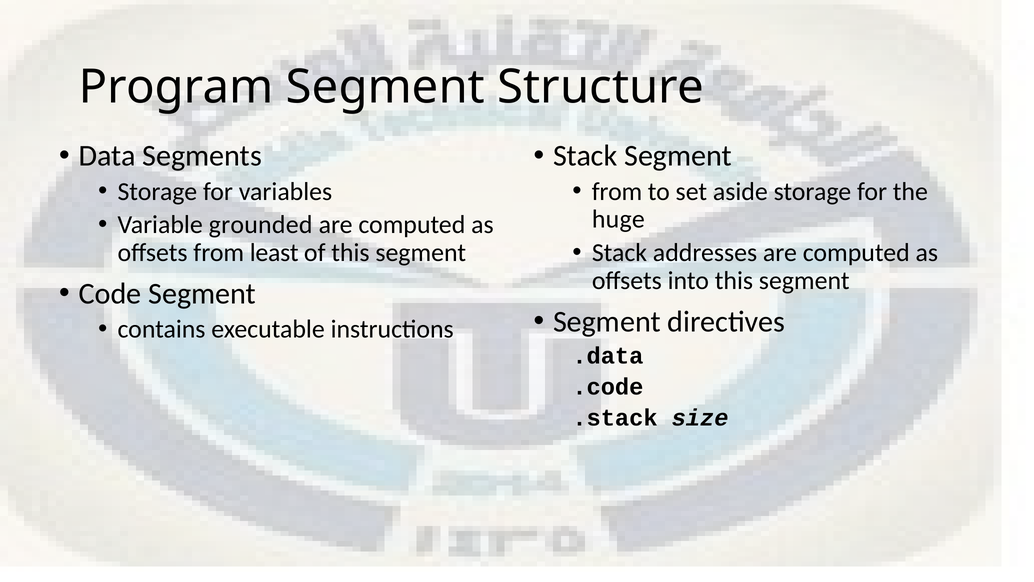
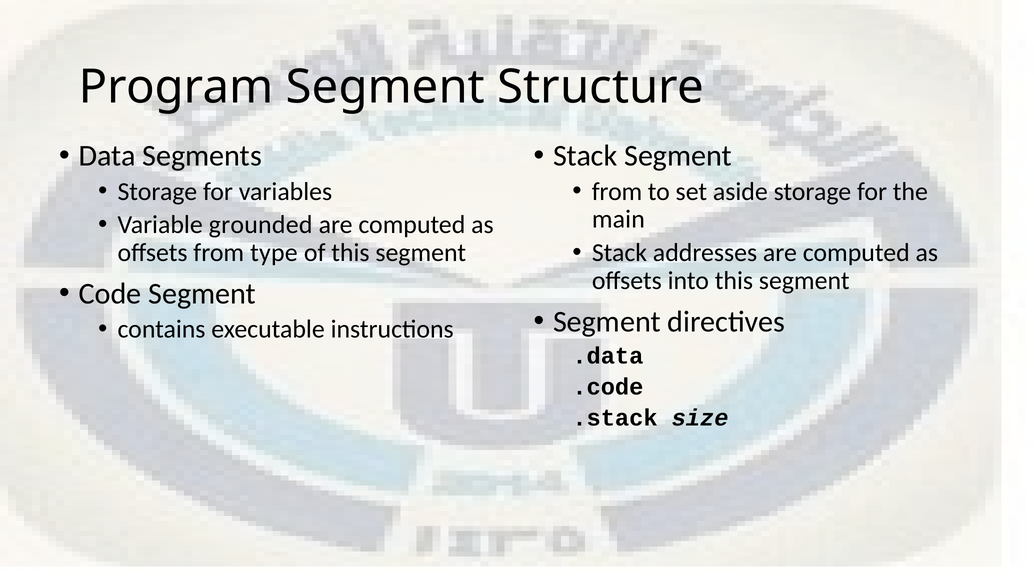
huge: huge -> main (618, 219)
least: least -> type (274, 253)
